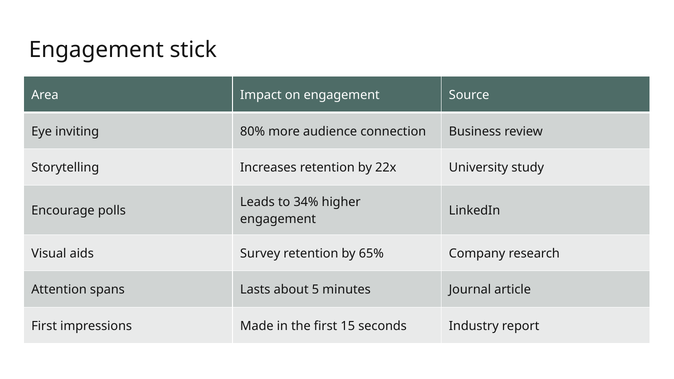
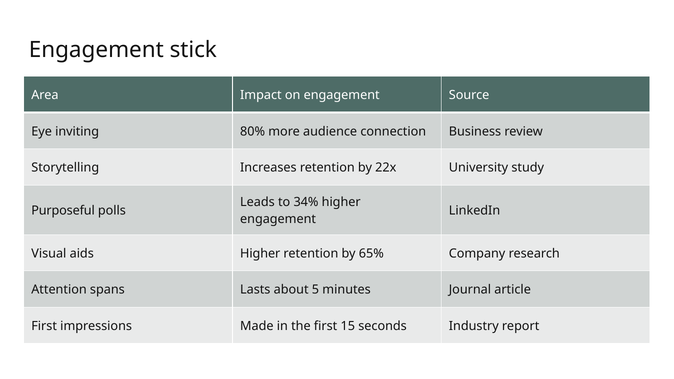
Encourage: Encourage -> Purposeful (63, 211)
aids Survey: Survey -> Higher (260, 254)
